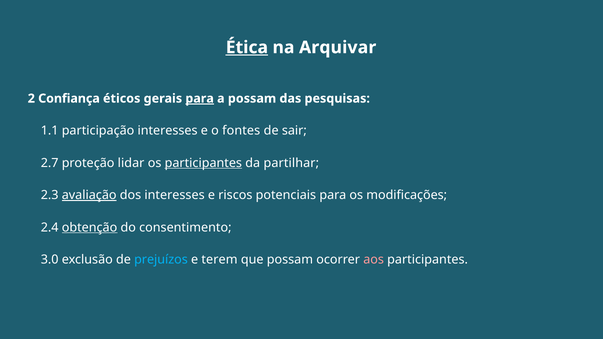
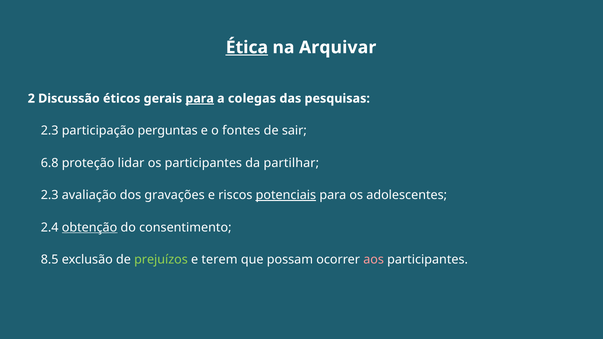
Confiança: Confiança -> Discussão (69, 99)
a possam: possam -> colegas (252, 99)
1.1: 1.1 -> 2.3 (50, 131)
participação interesses: interesses -> perguntas (168, 131)
2.7: 2.7 -> 6.8 (50, 163)
participantes underline: present -> none (203, 163)
avaliação underline: present -> none (89, 195)
dos interesses: interesses -> gravações (175, 195)
potenciais underline: none -> present (286, 195)
modificações: modificações -> adolescentes (407, 195)
3.0: 3.0 -> 8.5 (50, 260)
prejuízos colour: light blue -> light green (161, 260)
